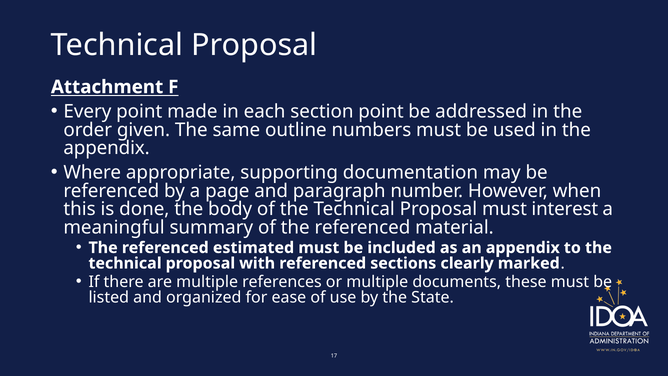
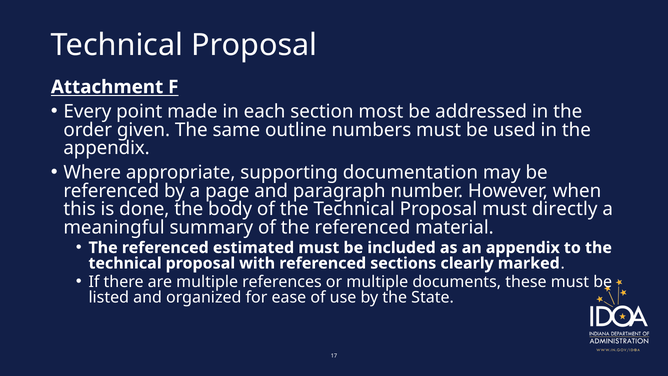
section point: point -> most (381, 111)
interest: interest -> directly (565, 209)
